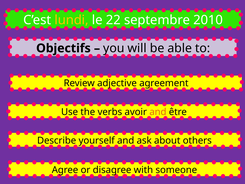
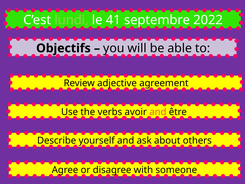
lundi colour: yellow -> light green (72, 20)
22: 22 -> 41 (113, 20)
2010: 2010 -> 2022 (208, 20)
